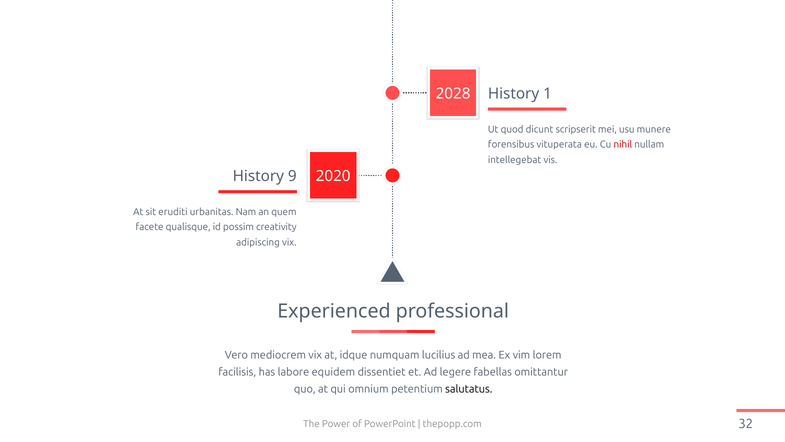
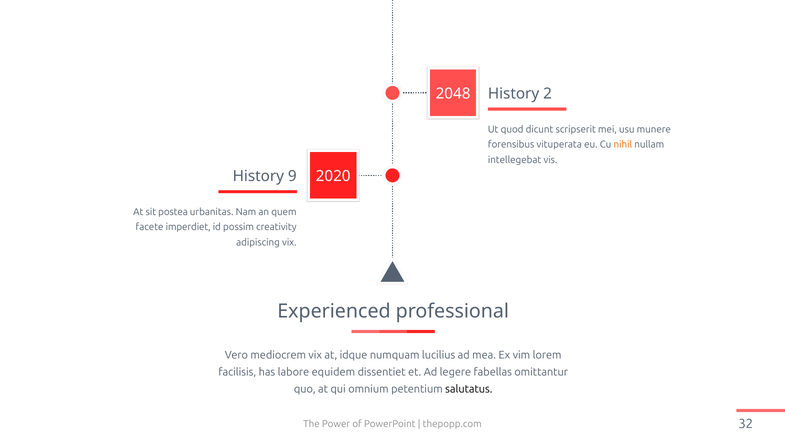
2028: 2028 -> 2048 (453, 94)
1: 1 -> 2 (548, 94)
nihil colour: red -> orange (623, 144)
eruditi: eruditi -> postea (173, 212)
qualisque: qualisque -> imperdiet (188, 227)
